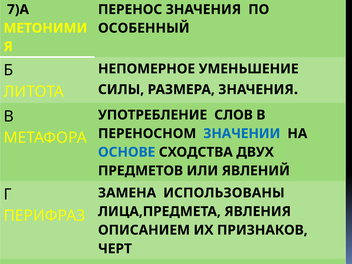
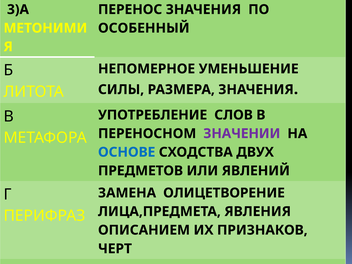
7)А: 7)А -> 3)А (18, 10)
ЗНАЧЕНИИ colour: blue -> purple (242, 134)
ИСПОЛЬЗОВАНЫ: ИСПОЛЬЗОВАНЫ -> ОЛИЦЕТВОРЕНИЕ (224, 193)
